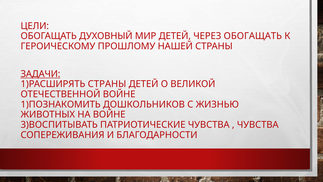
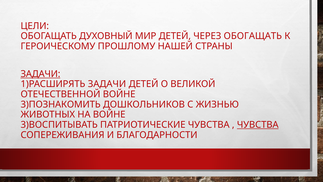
1)РАСШИРЯТЬ СТРАНЫ: СТРАНЫ -> ЗАДАЧИ (107, 84)
1)ПОЗНАКОМИТЬ: 1)ПОЗНАКОМИТЬ -> 3)ПОЗНАКОМИТЬ (61, 104)
ЧУВСТВА underline: none -> present (258, 125)
